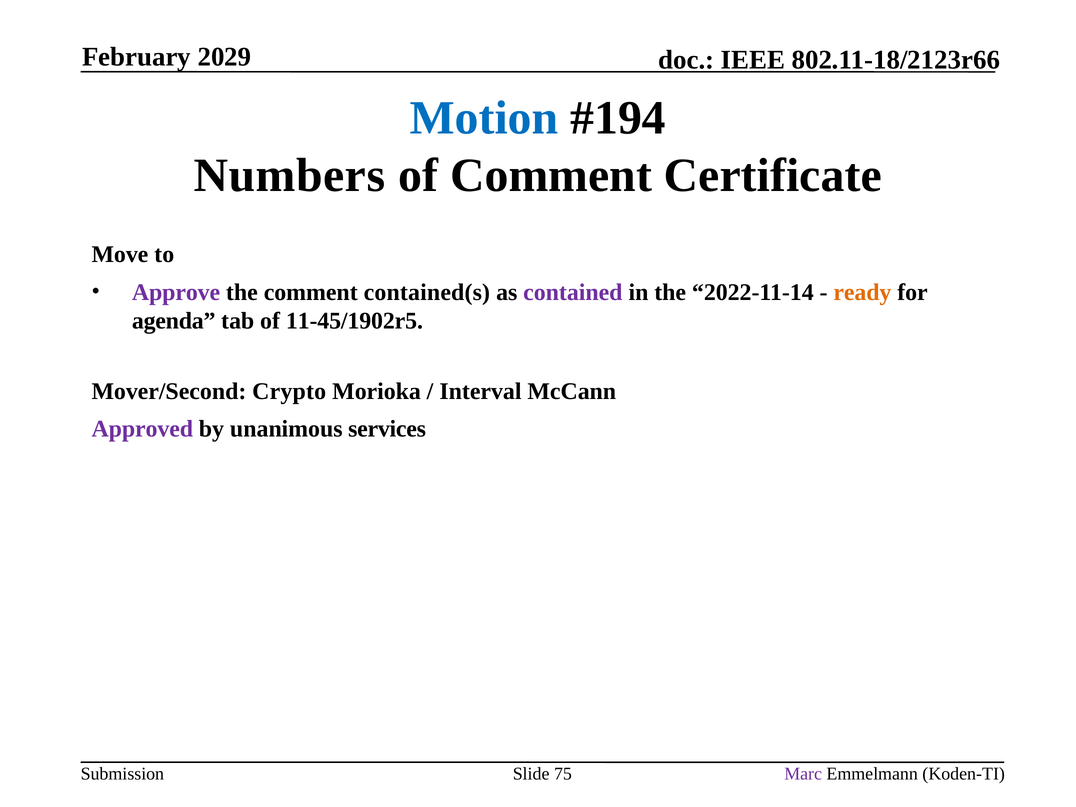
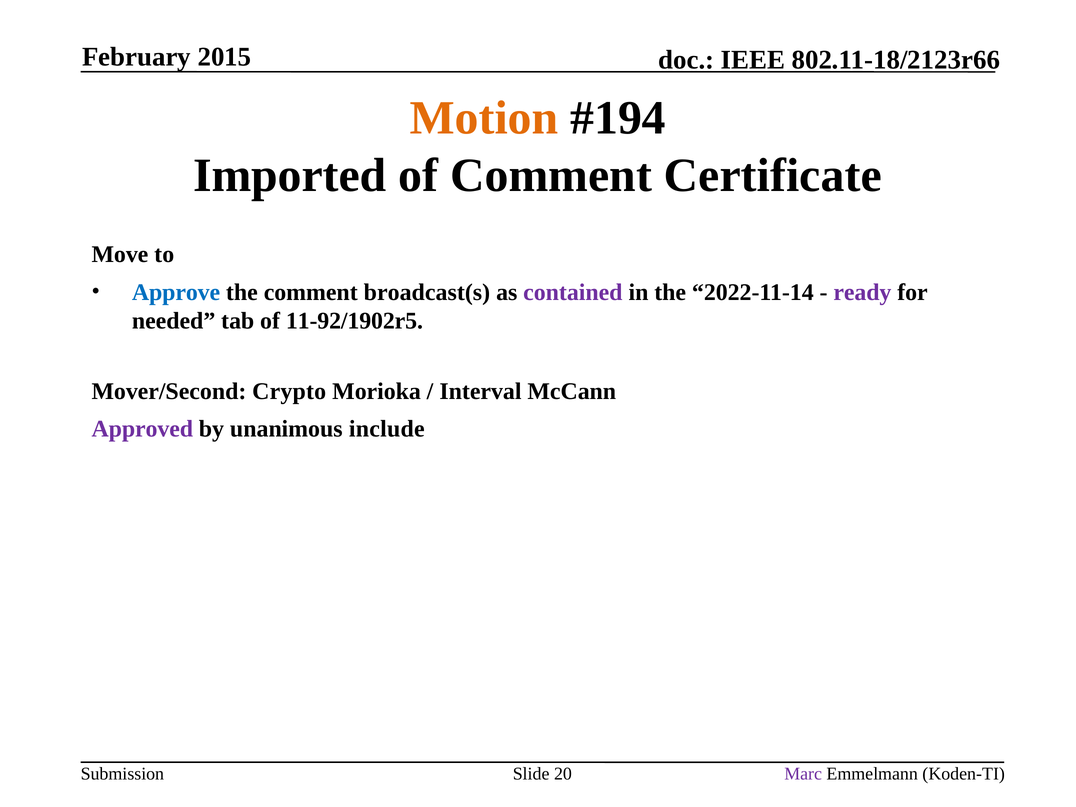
2029: 2029 -> 2015 (224, 57)
Motion colour: blue -> orange (484, 118)
Numbers: Numbers -> Imported (290, 175)
Approve colour: purple -> blue (176, 292)
contained(s: contained(s -> broadcast(s (427, 292)
ready colour: orange -> purple (862, 292)
agenda: agenda -> needed (174, 321)
11-45/1902r5: 11-45/1902r5 -> 11-92/1902r5 (354, 321)
services: services -> include (387, 429)
75: 75 -> 20 (563, 774)
